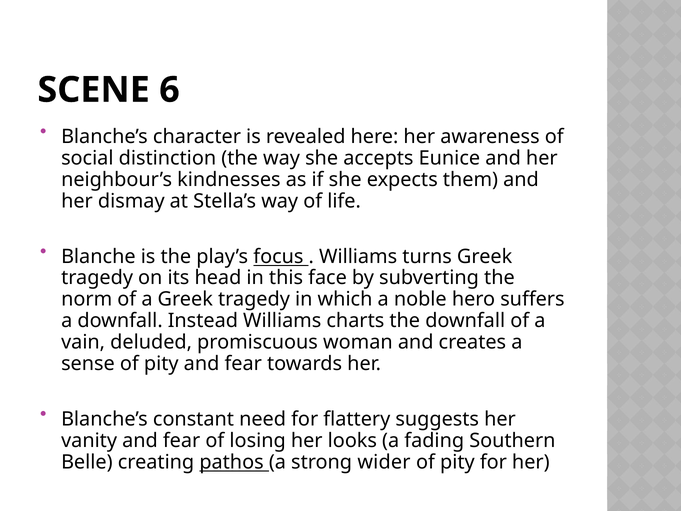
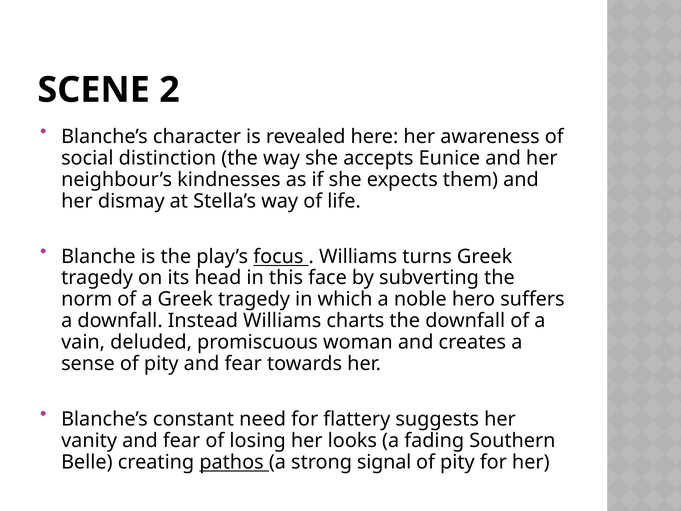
6: 6 -> 2 (169, 90)
wider: wider -> signal (384, 462)
